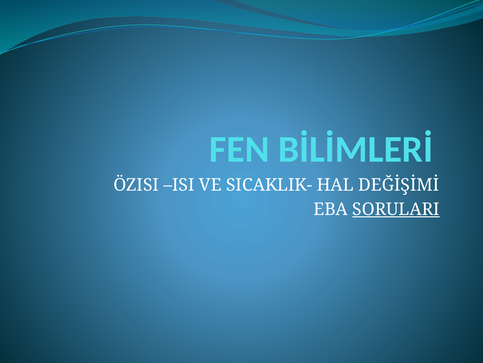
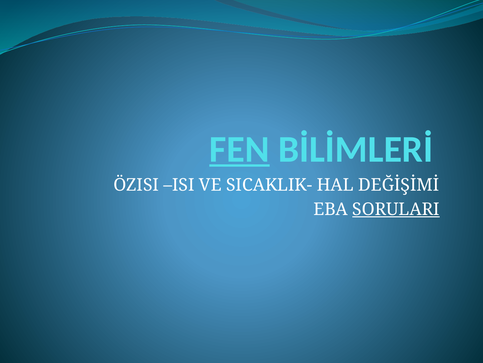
FEN underline: none -> present (239, 149)
